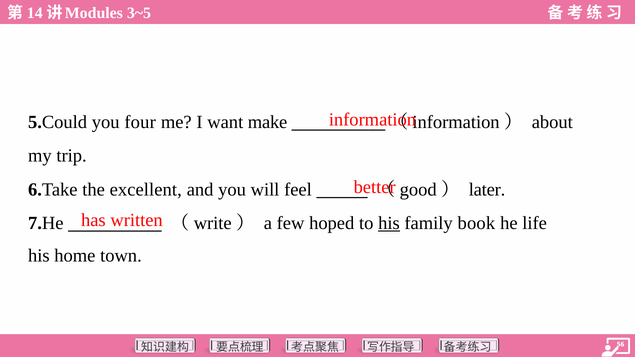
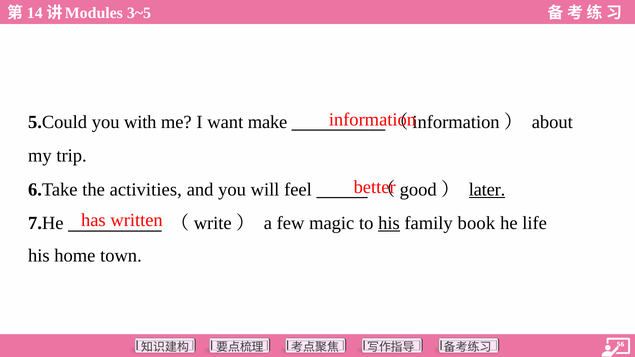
four: four -> with (140, 122)
excellent: excellent -> activities (146, 190)
later underline: none -> present (487, 190)
hoped: hoped -> magic (332, 223)
